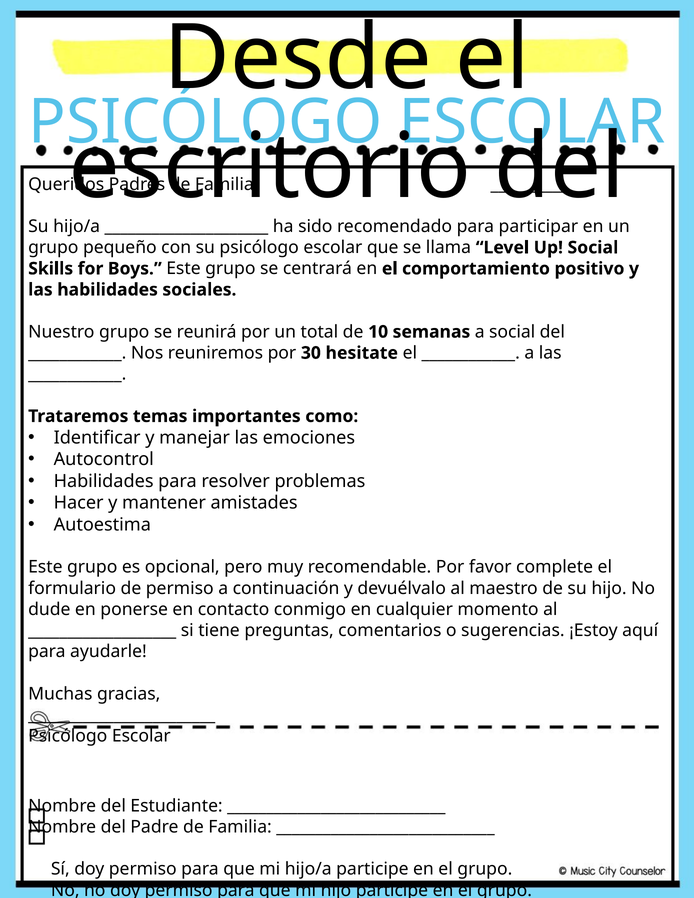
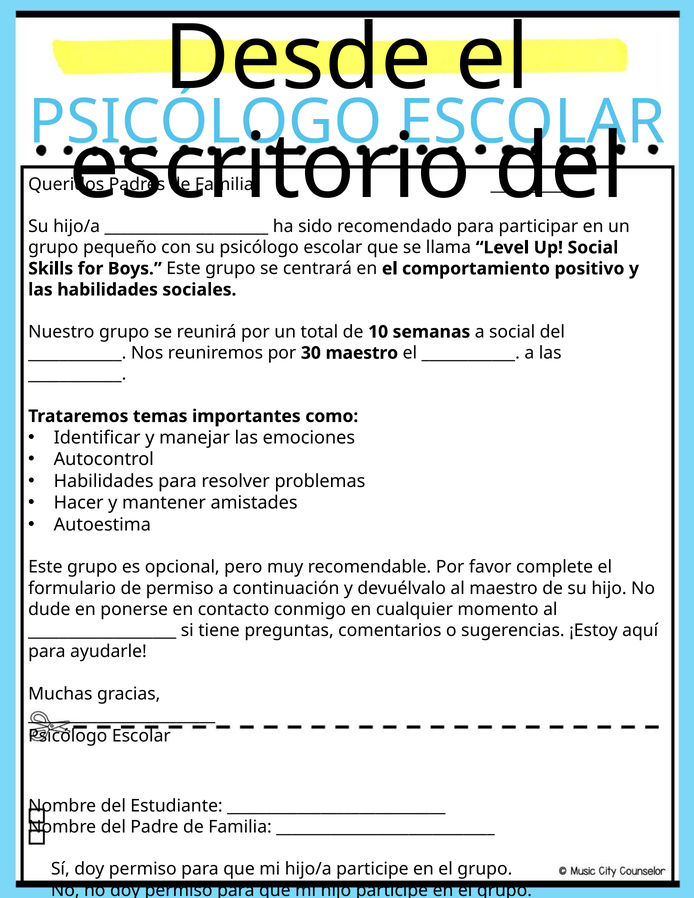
30 hesitate: hesitate -> maestro (362, 353)
